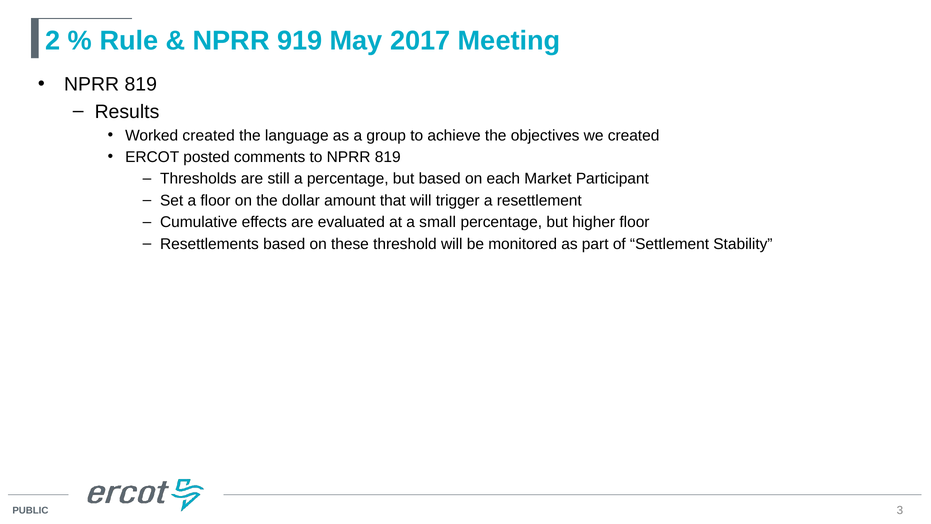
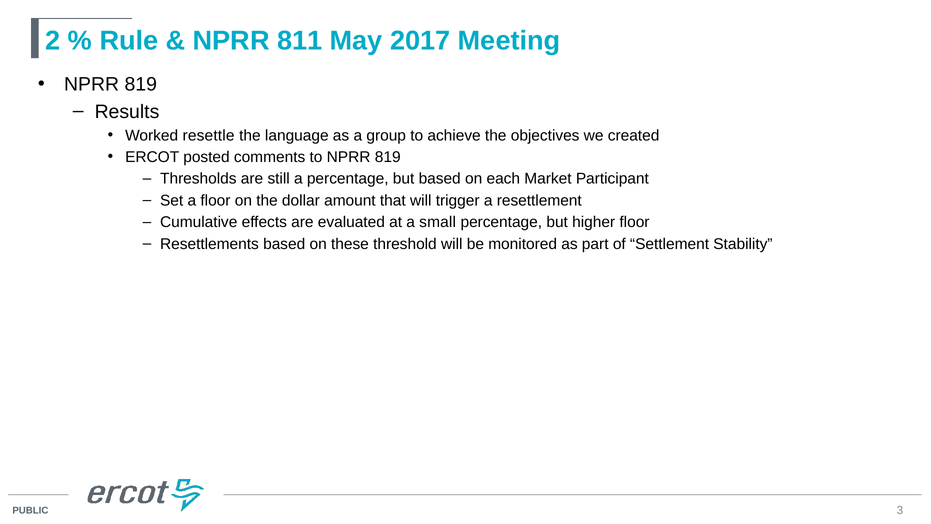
919: 919 -> 811 (300, 41)
Worked created: created -> resettle (209, 135)
